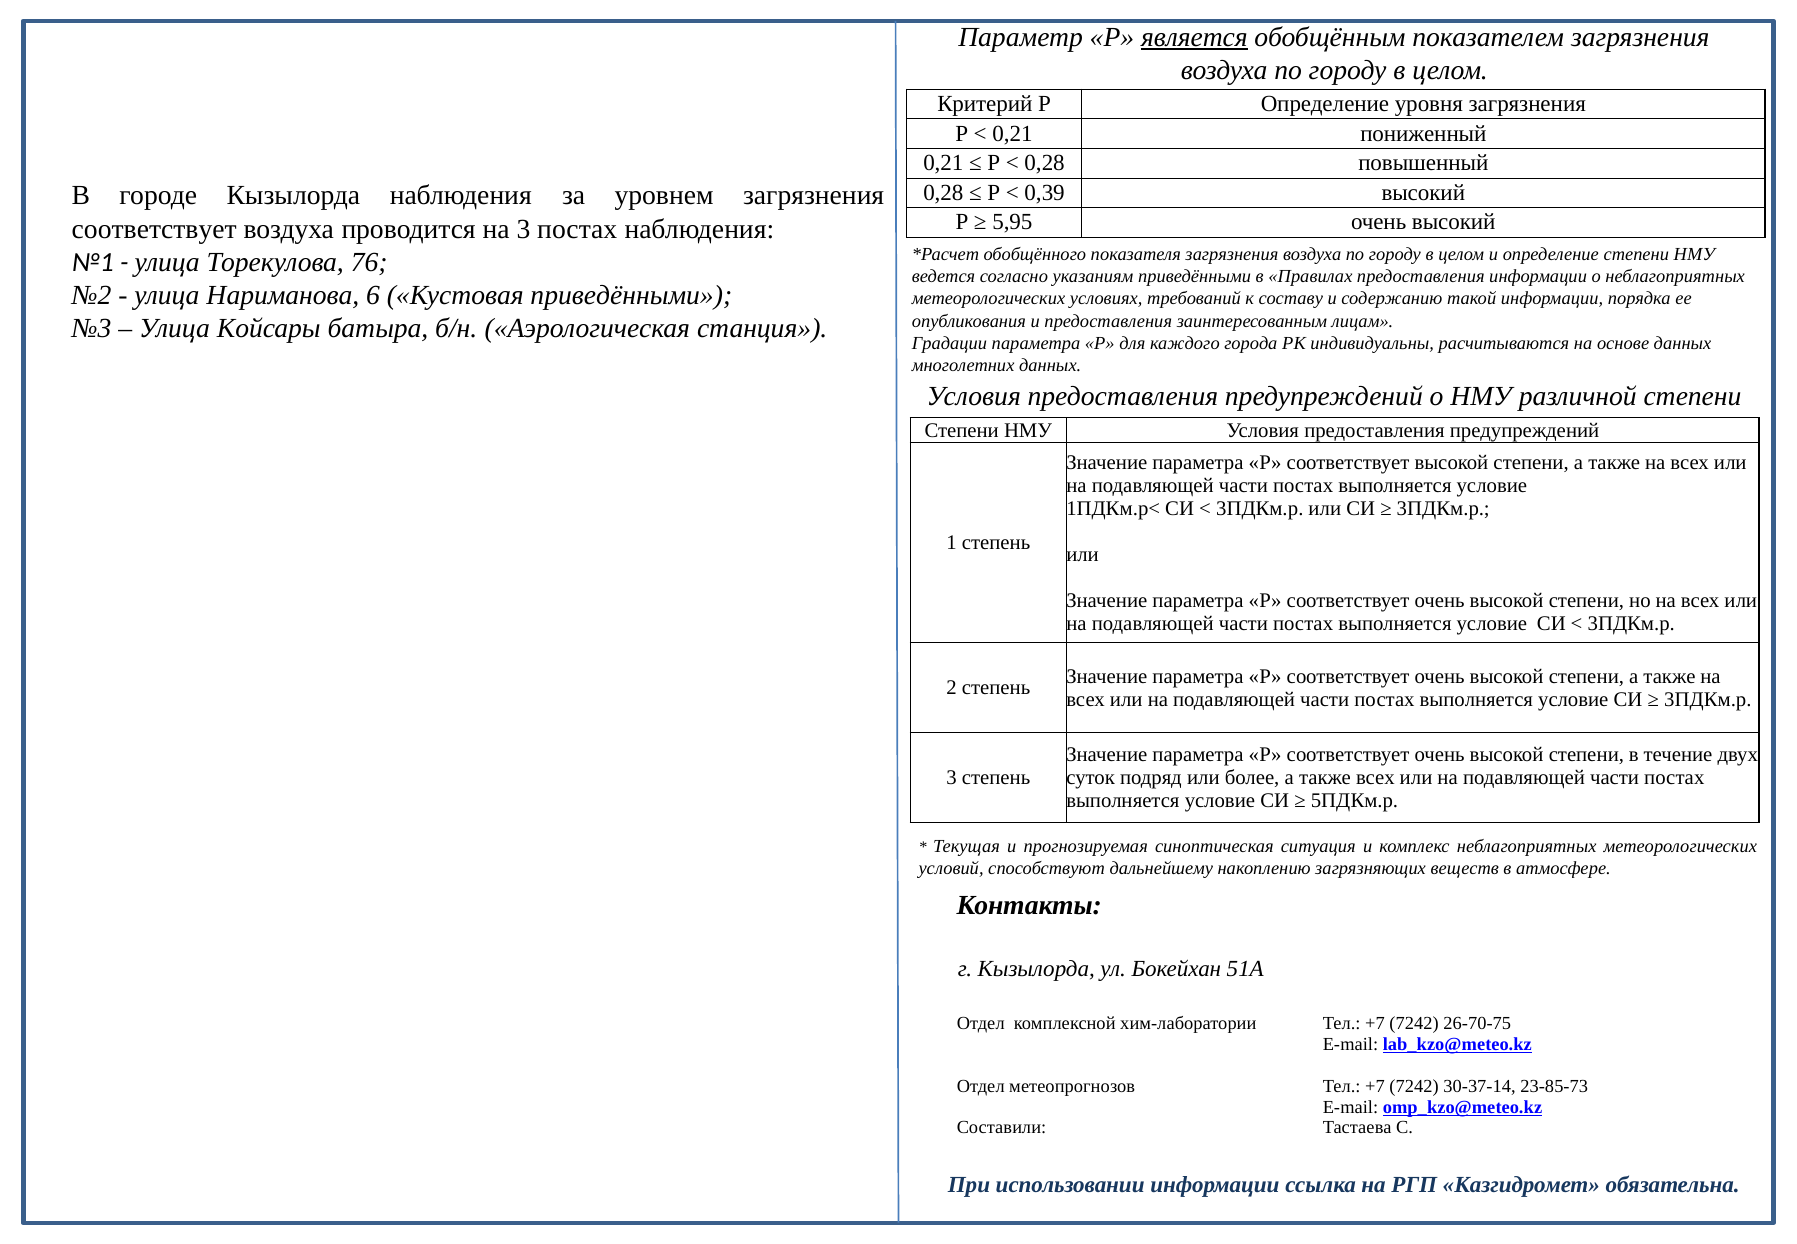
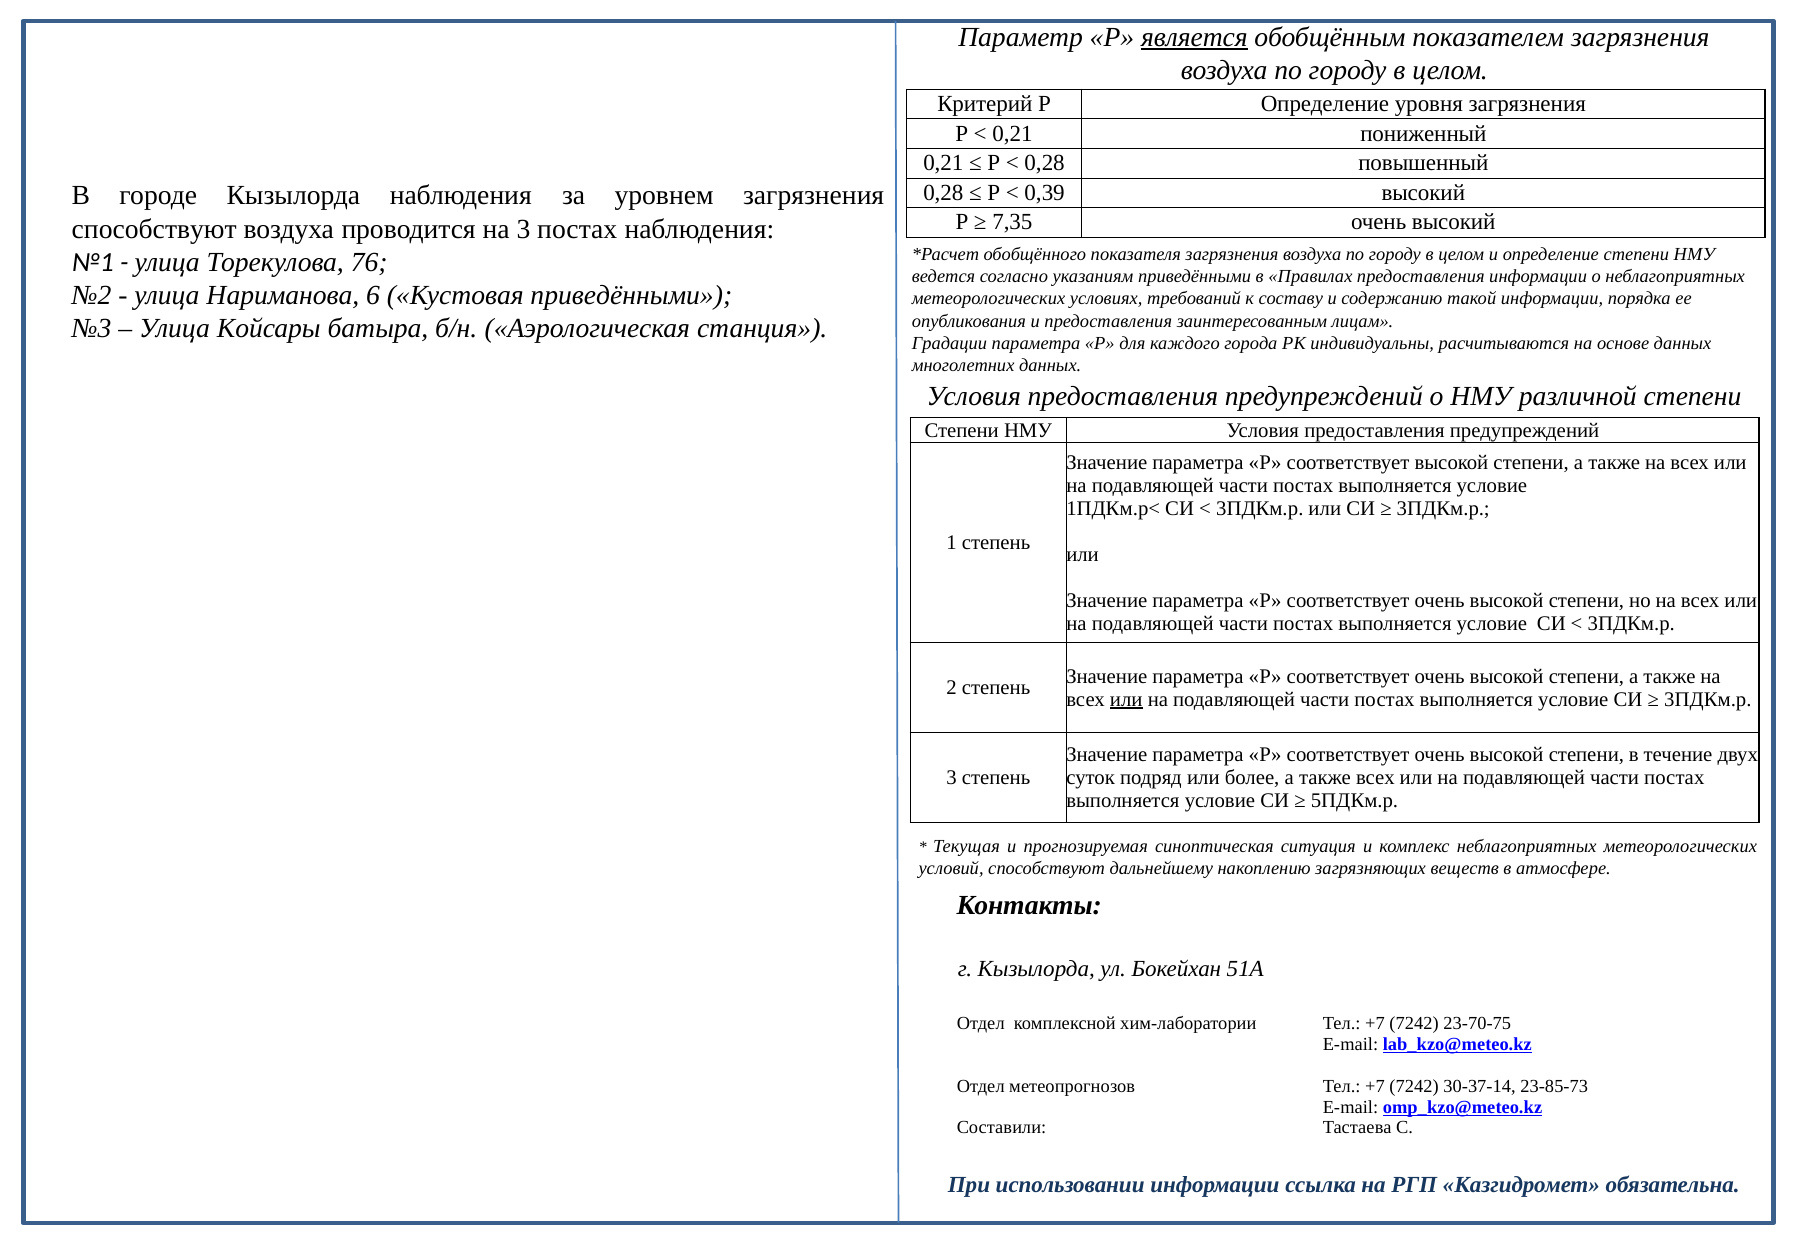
5,95: 5,95 -> 7,35 (1012, 222)
соответствует: соответствует -> способствуют (154, 229)
или underline: none -> present (1126, 699)
26-70-75: 26-70-75 -> 23-70-75 (1477, 1024)
